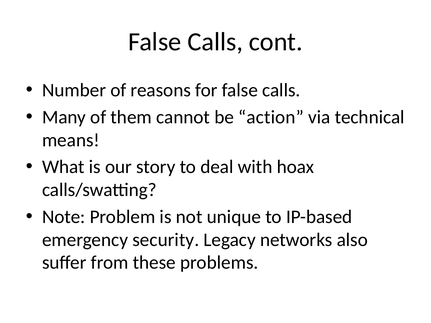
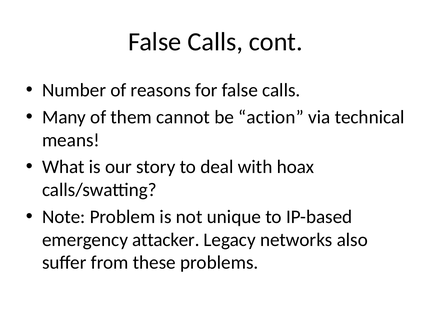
security: security -> attacker (166, 240)
